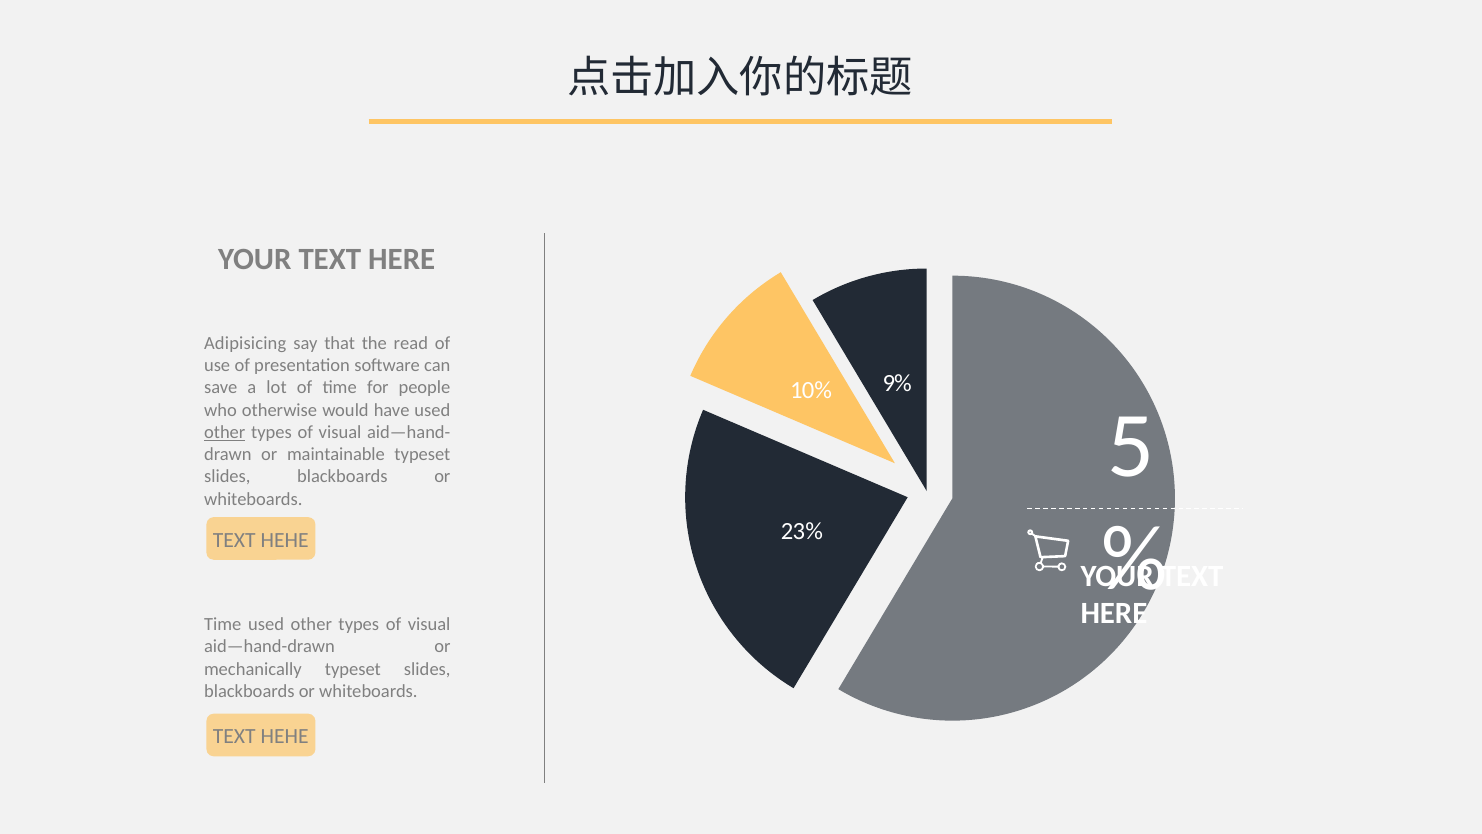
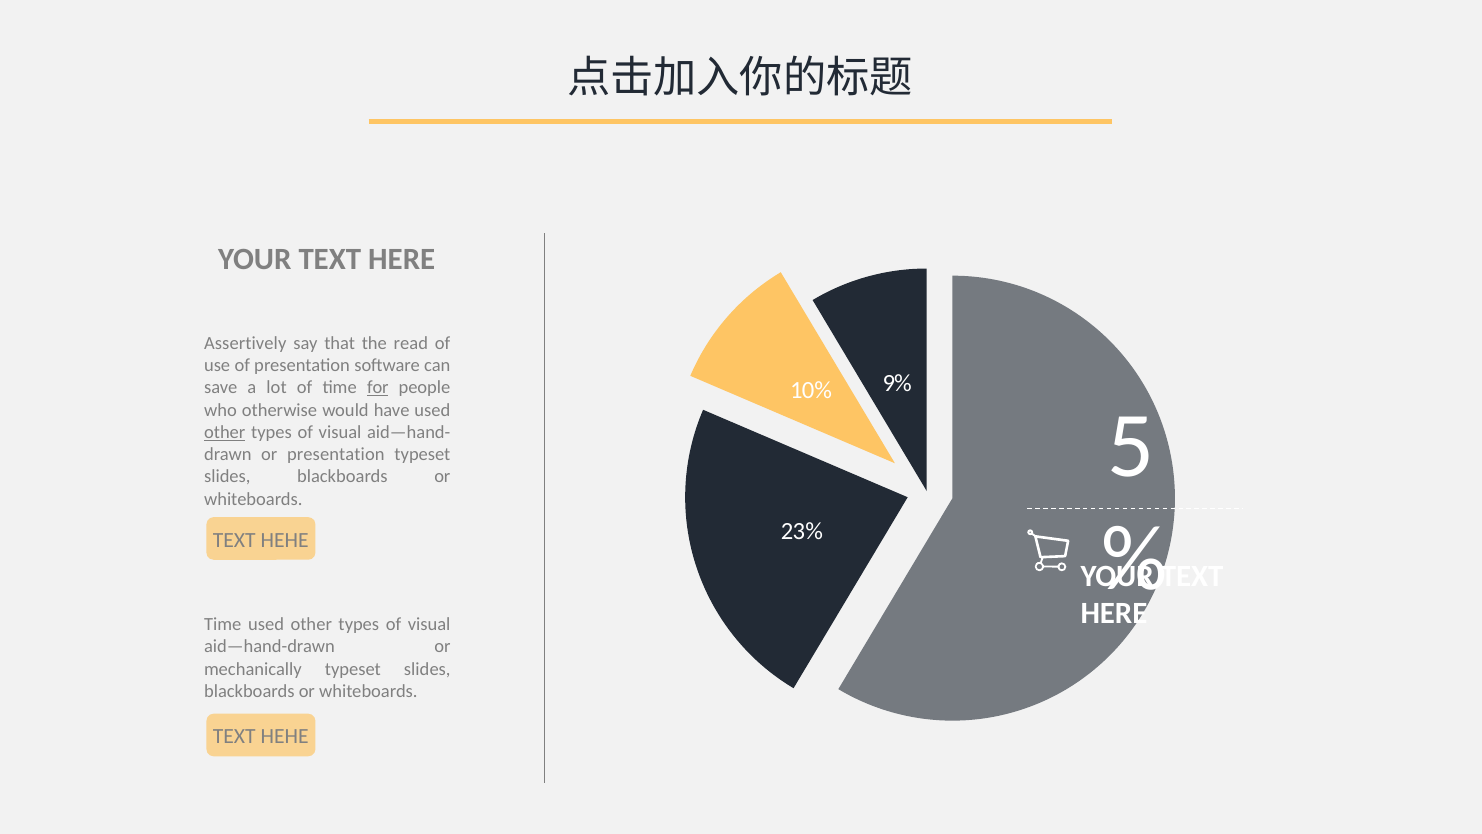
Adipisicing: Adipisicing -> Assertively (245, 343)
for underline: none -> present (378, 388)
or maintainable: maintainable -> presentation (336, 454)
